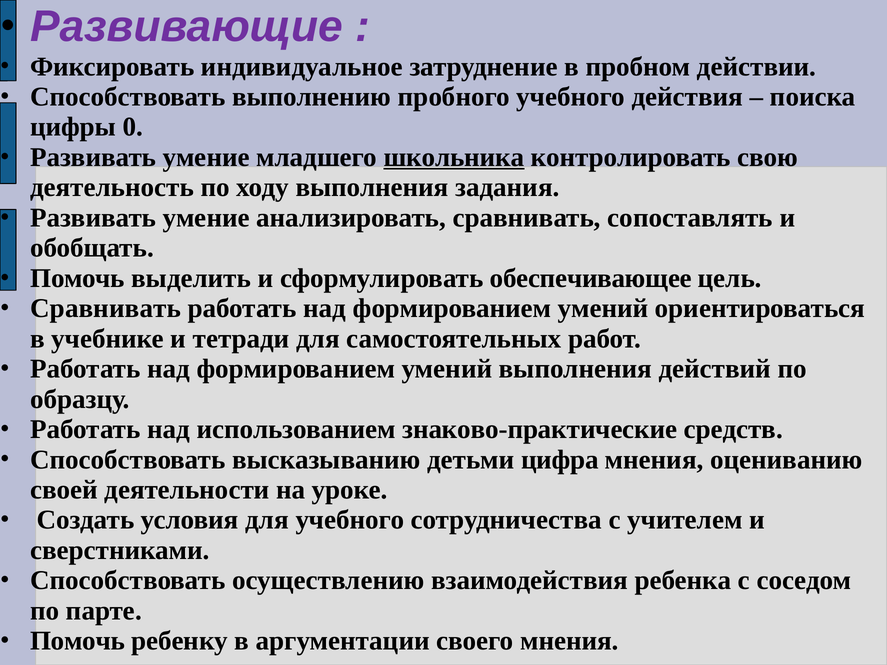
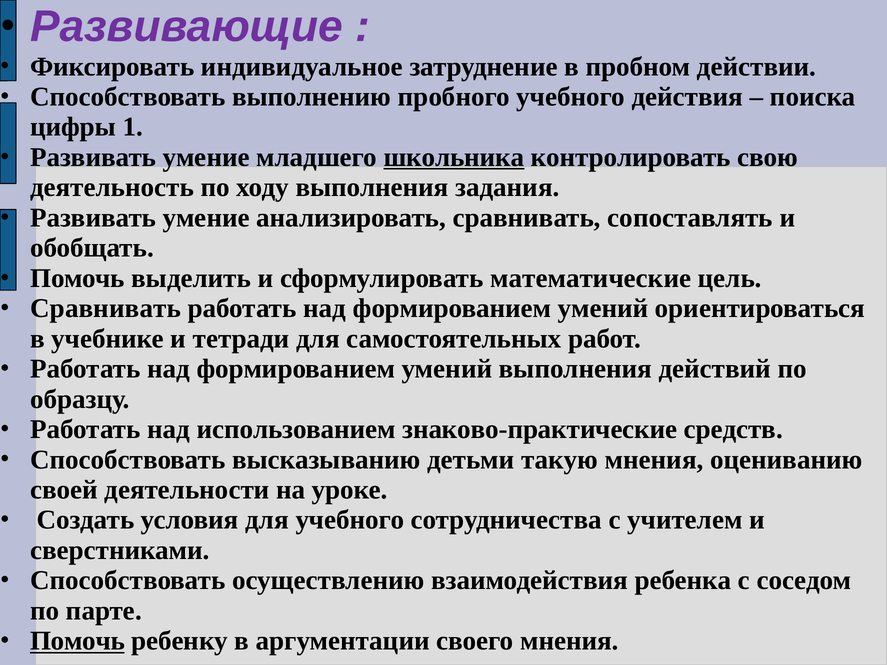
0: 0 -> 1 (133, 127)
обеспечивающее: обеспечивающее -> математические (591, 278)
цифра: цифра -> такую (560, 460)
Помочь underline: none -> present (78, 641)
